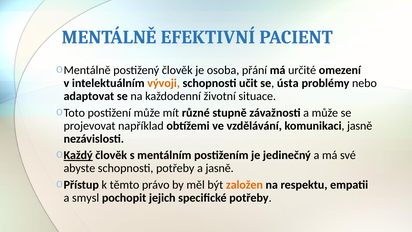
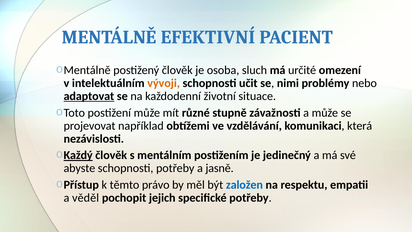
přání: přání -> sluch (254, 70)
ústa: ústa -> nimi (288, 83)
adaptovat underline: none -> present (89, 96)
komunikaci jasně: jasně -> která (360, 126)
založen colour: orange -> blue (244, 185)
smysl: smysl -> věděl (86, 198)
